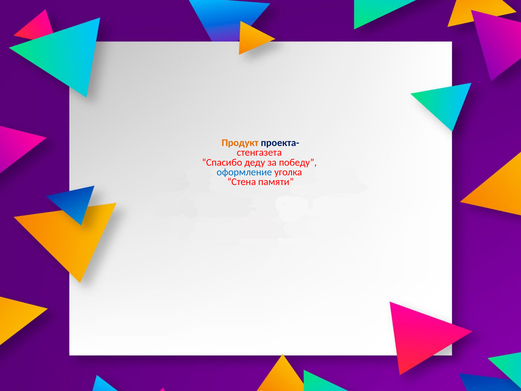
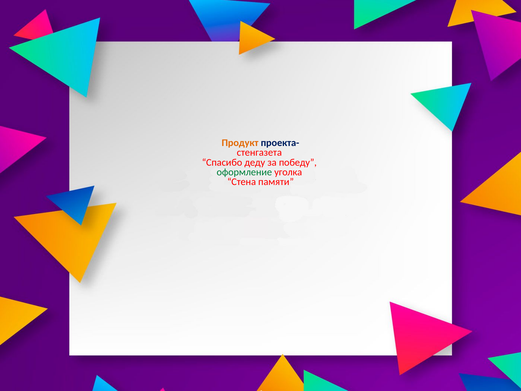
оформление colour: blue -> green (244, 172)
